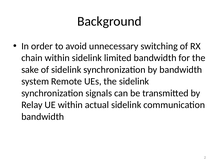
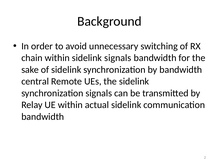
sidelink limited: limited -> signals (118, 58)
system: system -> central (35, 81)
